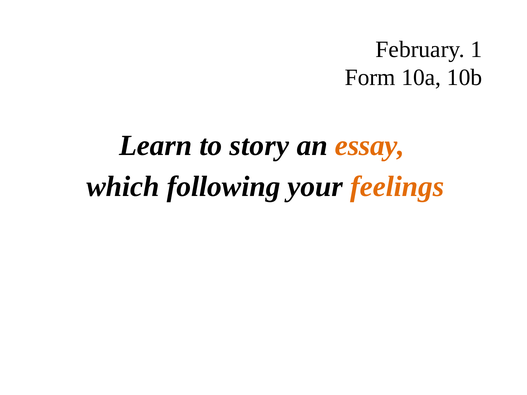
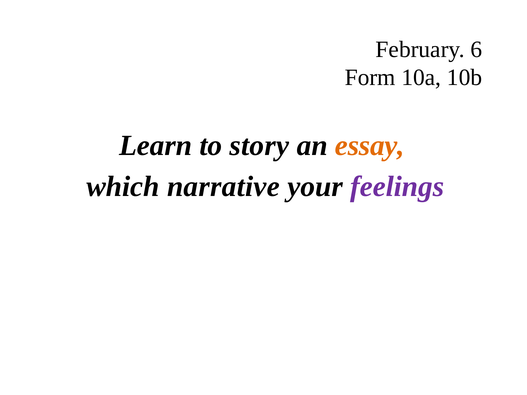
1: 1 -> 6 (476, 49)
following: following -> narrative (223, 187)
feelings colour: orange -> purple (397, 187)
